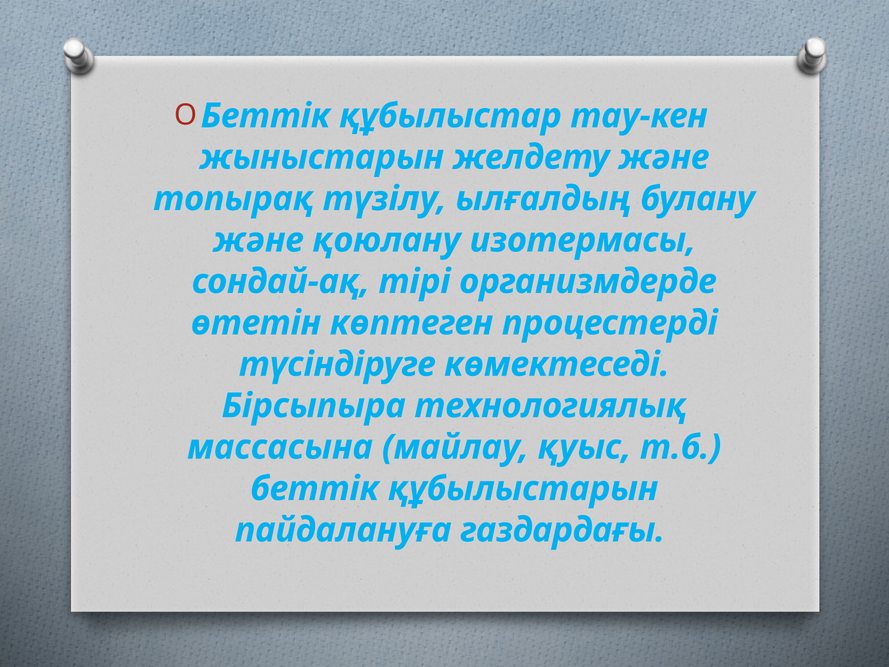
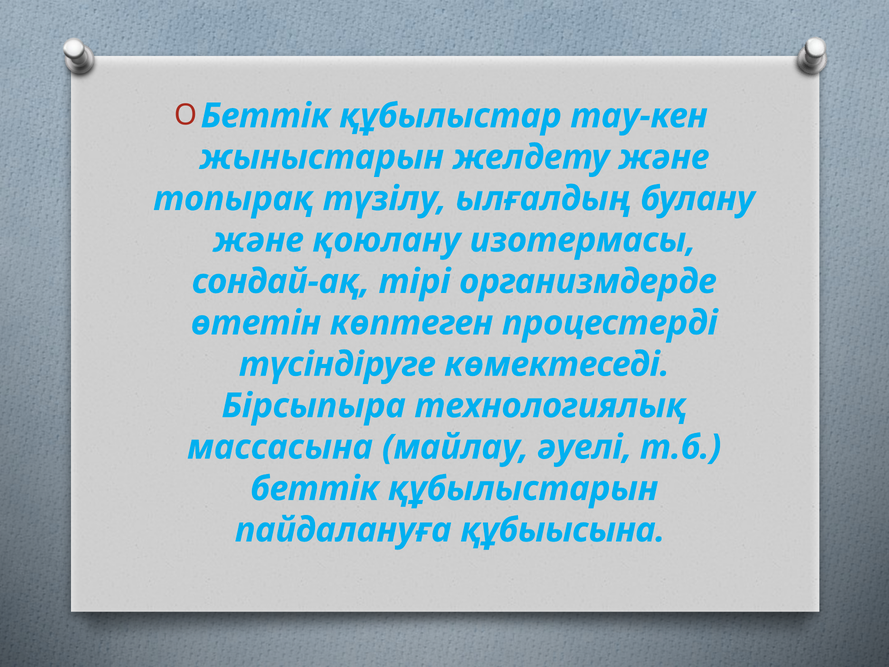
қуыс: қуыс -> әуелі (585, 447)
газдардағы: газдардағы -> құбыысына (563, 530)
